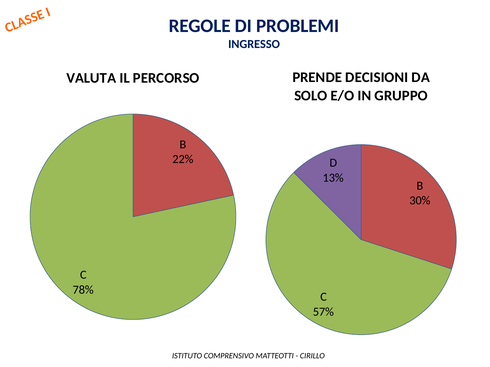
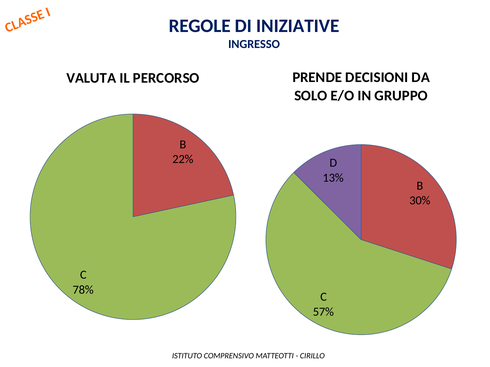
PROBLEMI: PROBLEMI -> INIZIATIVE (298, 26)
